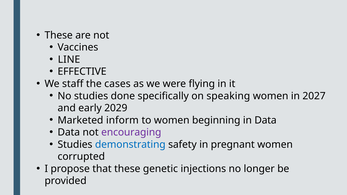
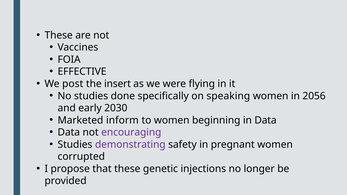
LINE: LINE -> FOIA (69, 60)
staff: staff -> post (73, 84)
cases: cases -> insert (118, 84)
2027: 2027 -> 2056 (314, 96)
2029: 2029 -> 2030 (116, 108)
demonstrating colour: blue -> purple (130, 145)
